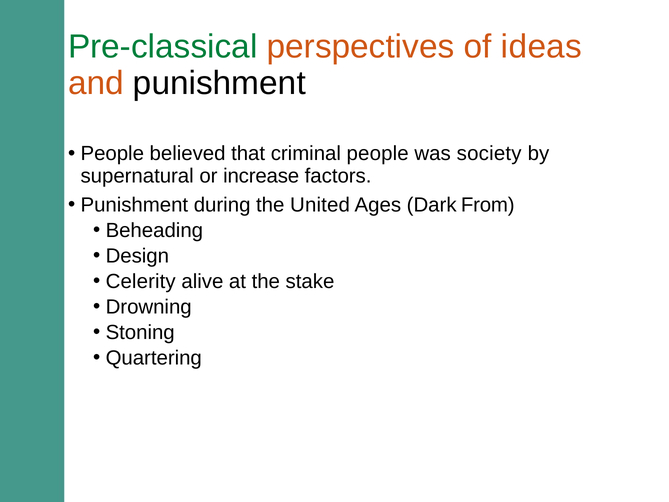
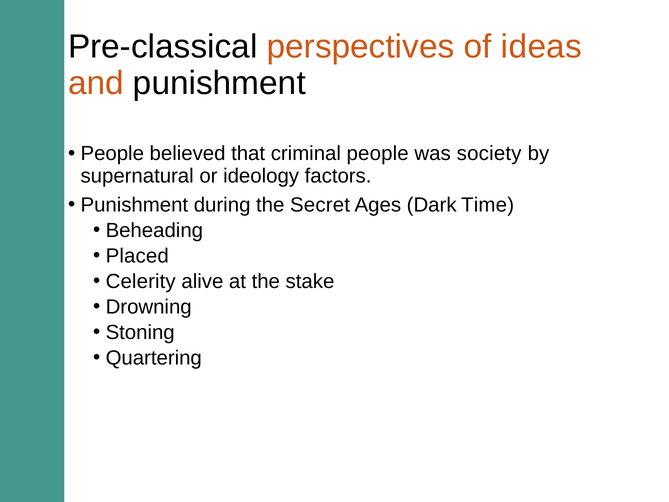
Pre-classical colour: green -> black (163, 47)
increase: increase -> ideology (261, 176)
United: United -> Secret (320, 205)
From: From -> Time (488, 205)
Design: Design -> Placed (137, 256)
